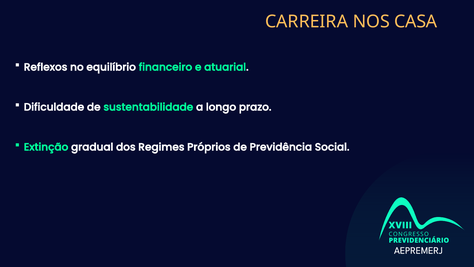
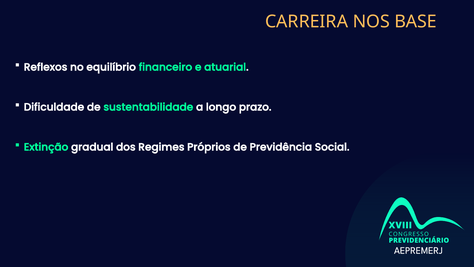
CASA: CASA -> BASE (416, 21)
